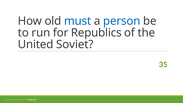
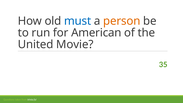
person colour: blue -> orange (122, 21)
Republics: Republics -> American (96, 33)
Soviet: Soviet -> Movie (75, 44)
